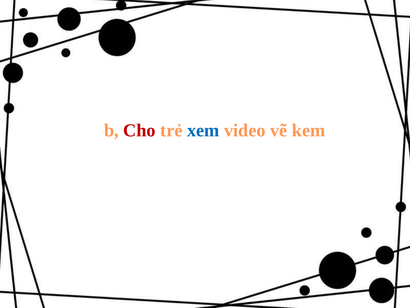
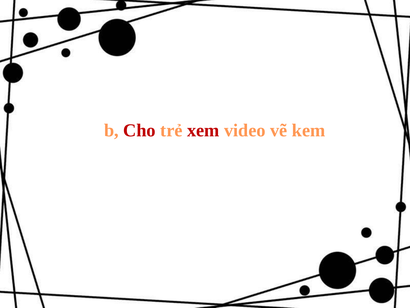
xem colour: blue -> red (203, 130)
